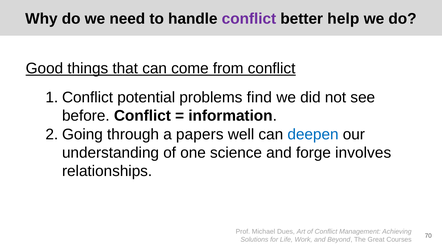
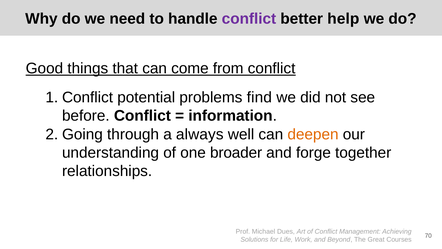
papers: papers -> always (200, 134)
deepen colour: blue -> orange (313, 134)
science: science -> broader (236, 153)
involves: involves -> together (363, 153)
